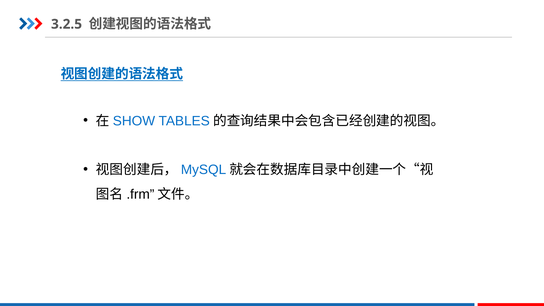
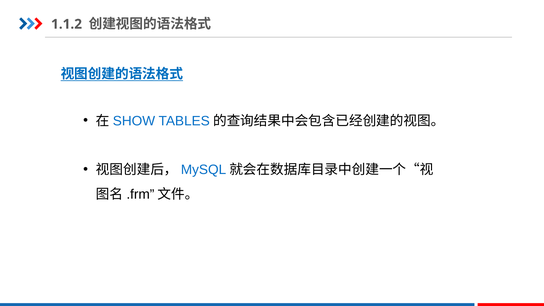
3.2.5: 3.2.5 -> 1.1.2 (67, 24)
